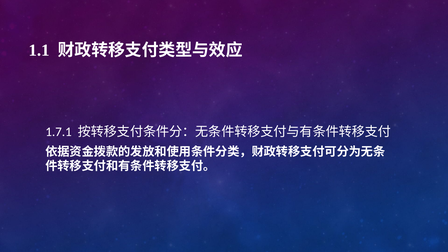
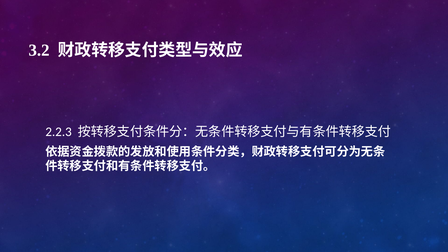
1.1: 1.1 -> 3.2 (39, 50)
1.7.1: 1.7.1 -> 2.2.3 (59, 132)
